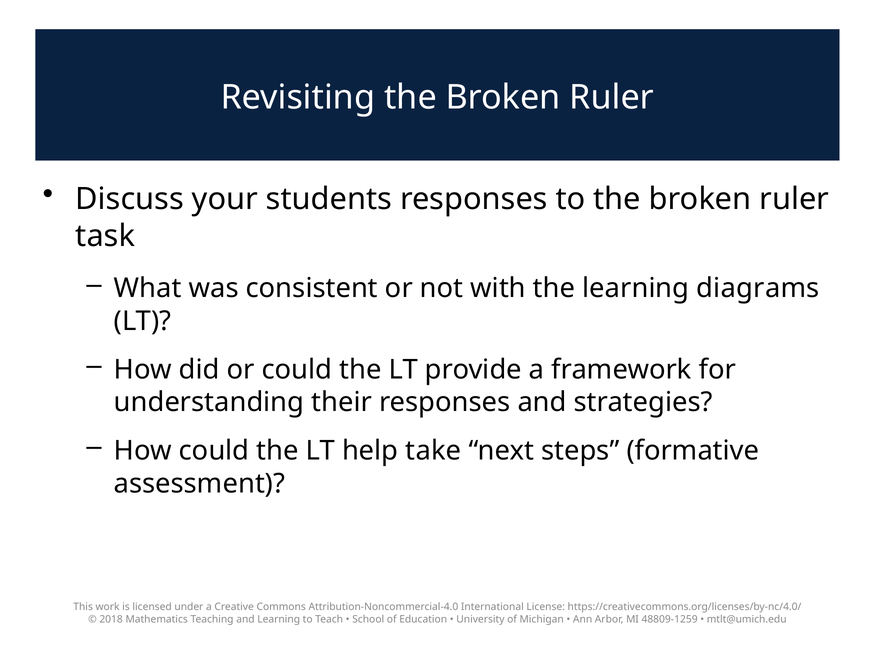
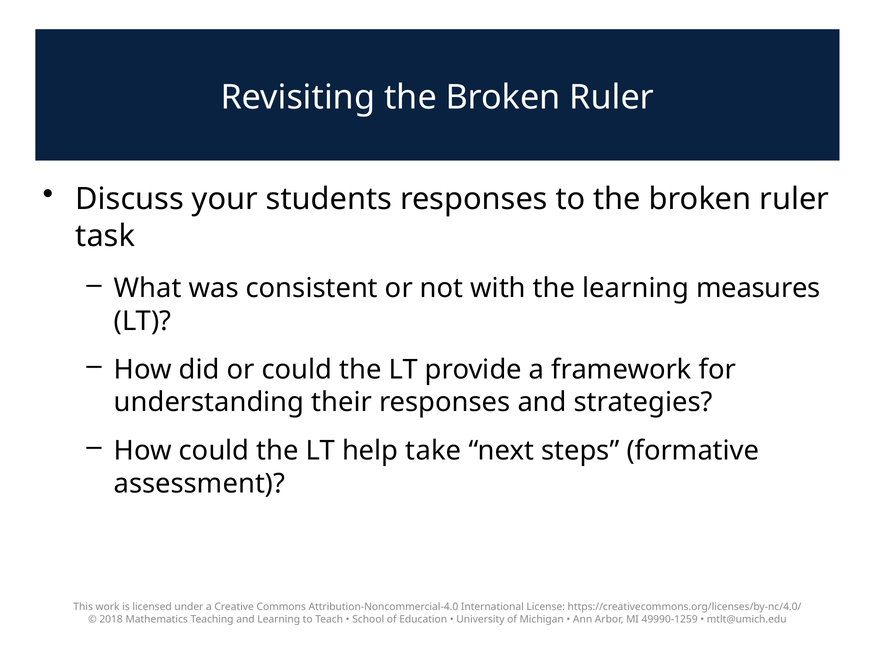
diagrams: diagrams -> measures (758, 289)
48809-1259: 48809-1259 -> 49990-1259 (670, 619)
